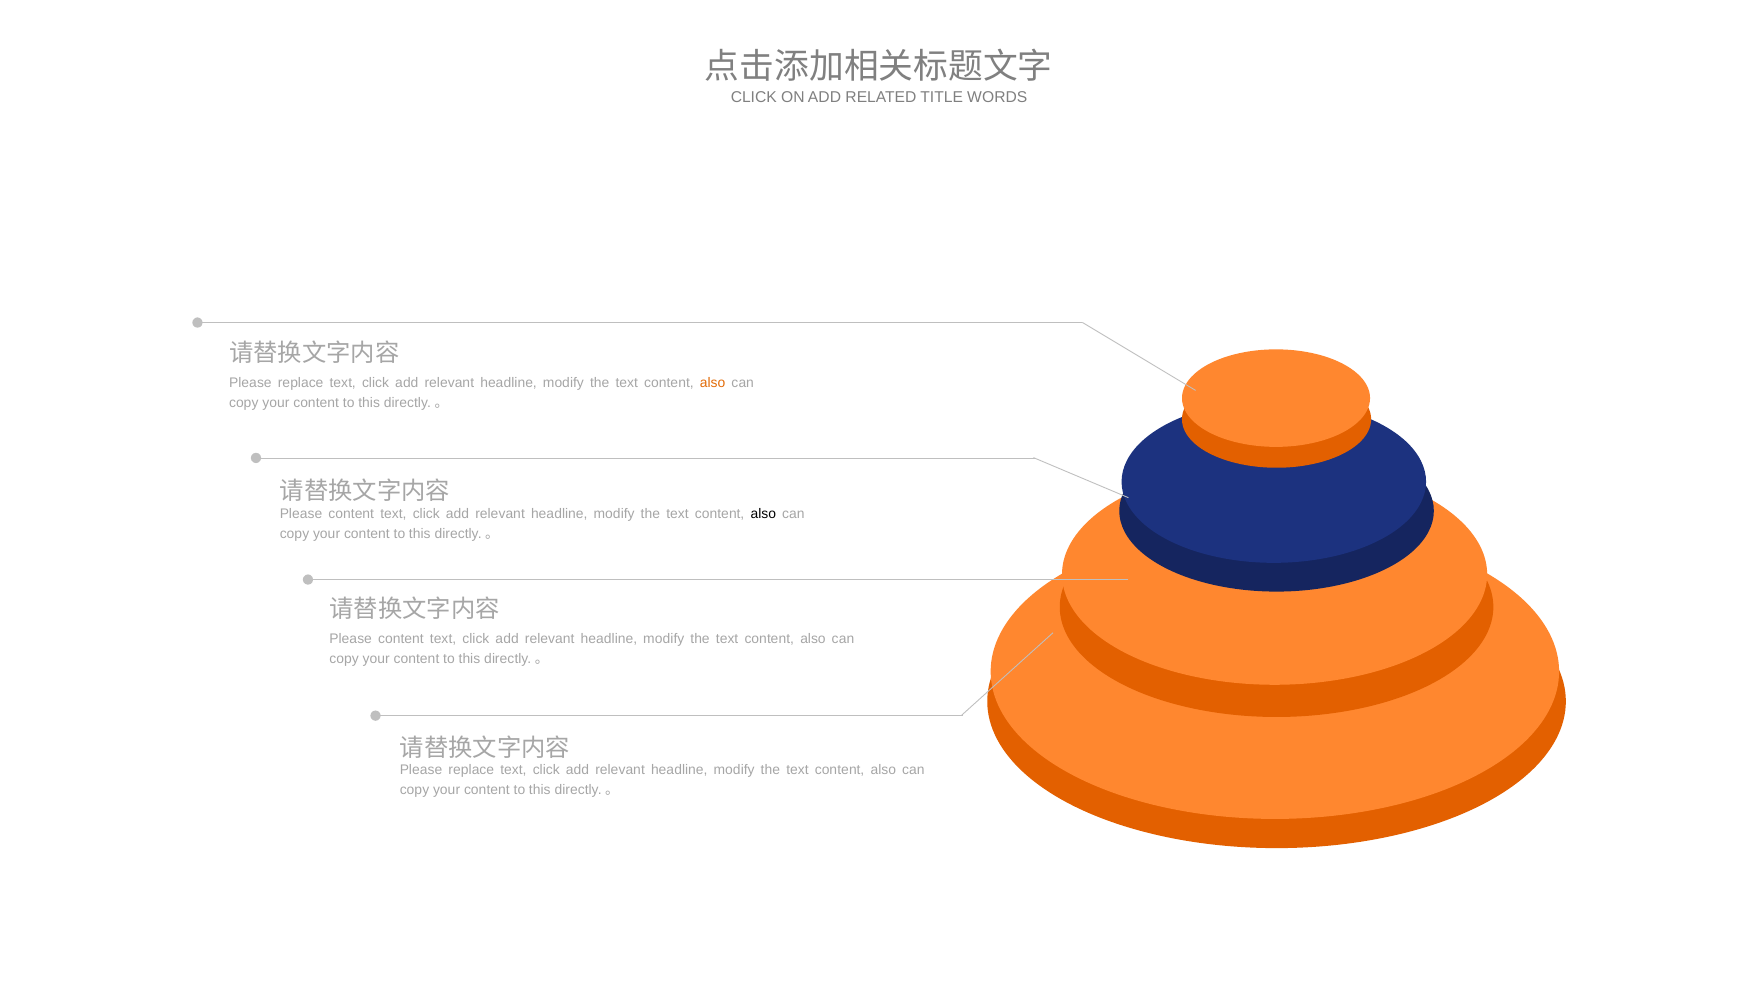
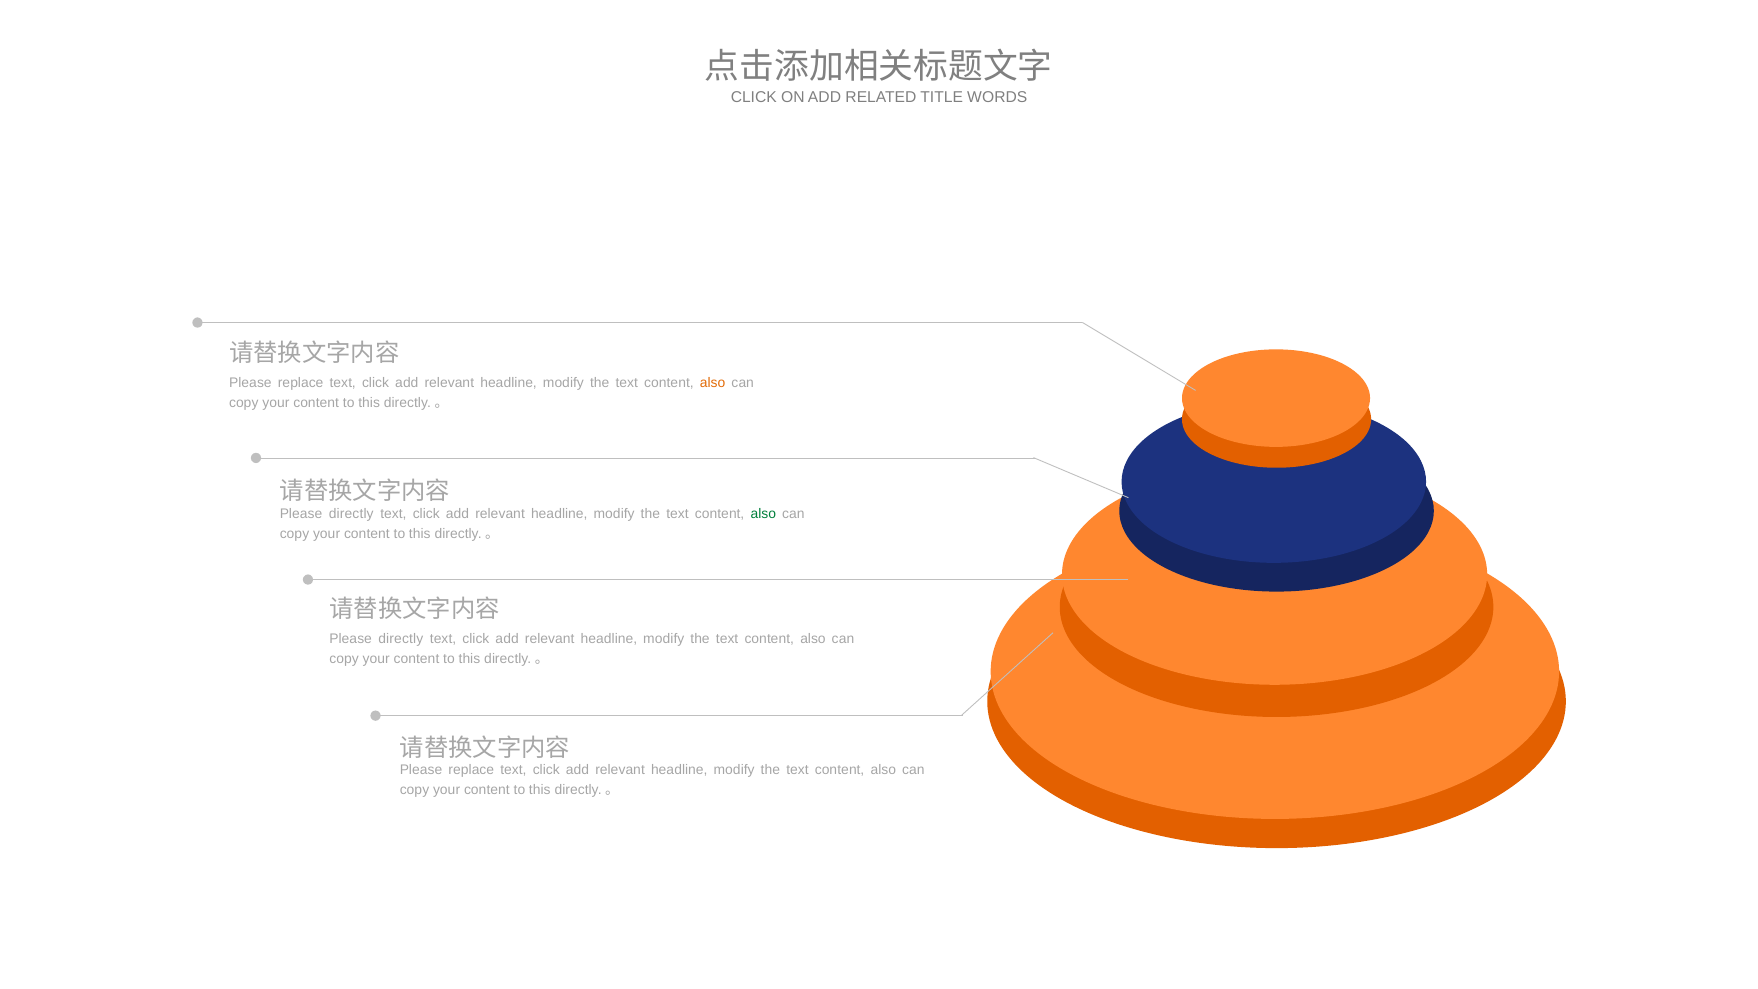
content: content -> directly (351, 514)
also colour: black -> green (763, 514)
content: content -> directly (401, 639)
